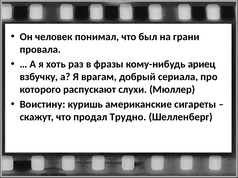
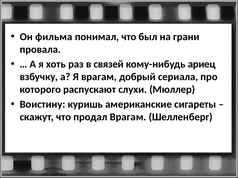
человек: человек -> фильма (54, 37)
фразы: фразы -> связей (109, 64)
продал Трудно: Трудно -> Врагам (128, 117)
